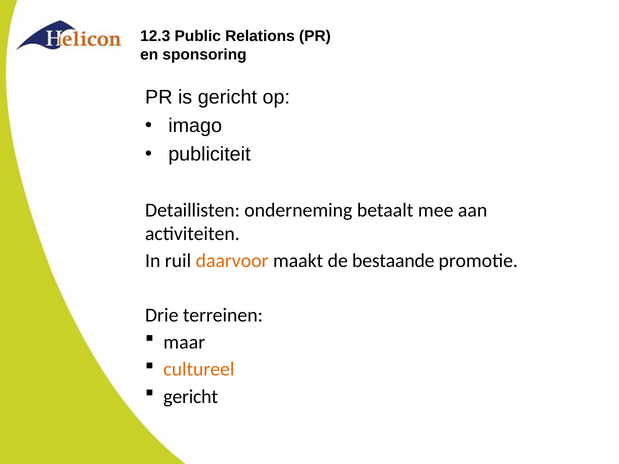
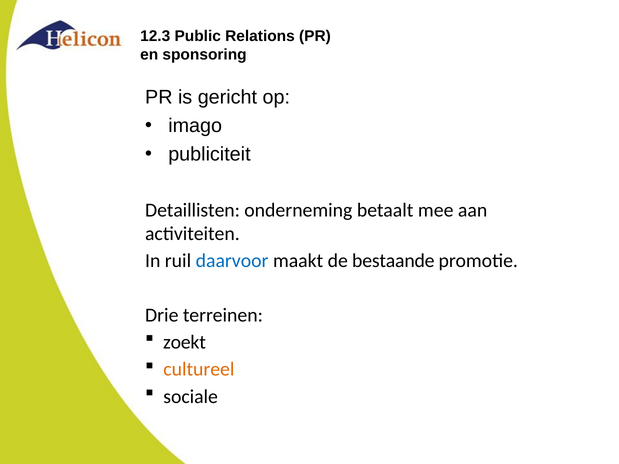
daarvoor colour: orange -> blue (232, 261)
maar: maar -> zoekt (184, 342)
gericht: gericht -> sociale (191, 397)
